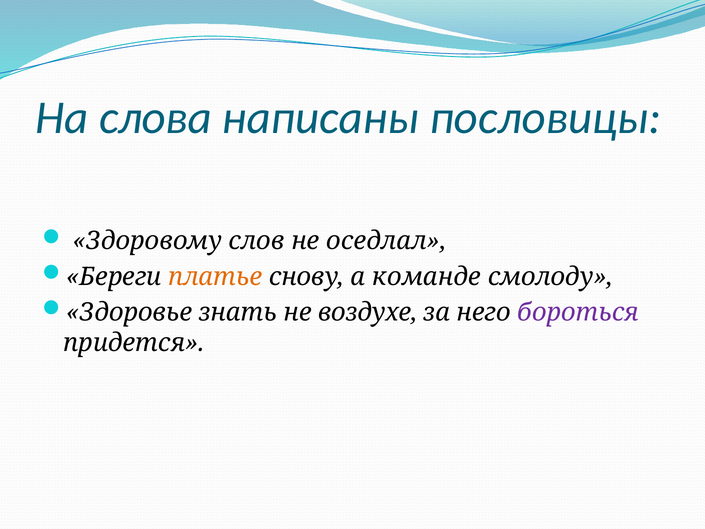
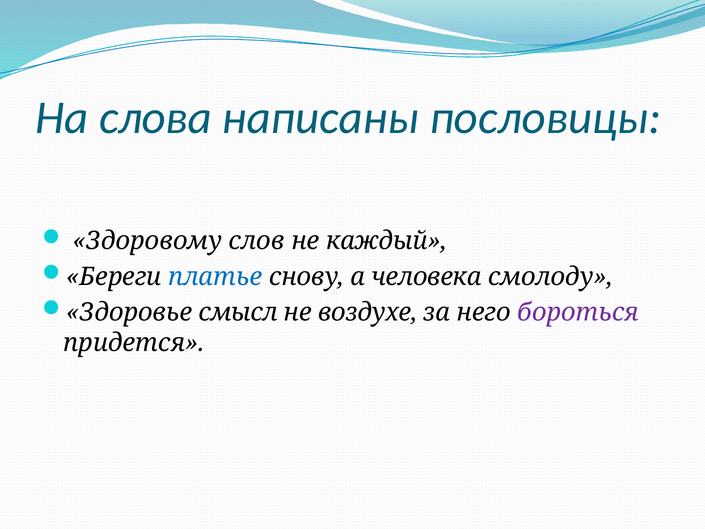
оседлал: оседлал -> каждый (387, 241)
платье colour: orange -> blue (215, 277)
команде: команде -> человека (427, 277)
знать: знать -> смысл (238, 312)
